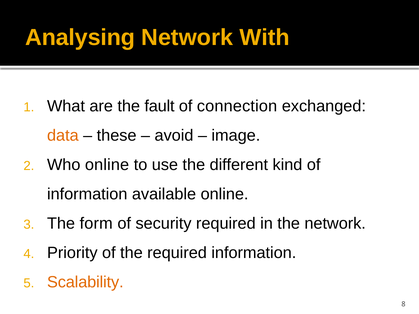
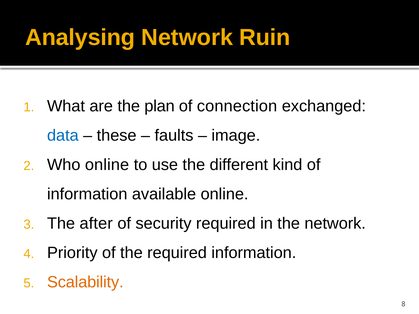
With: With -> Ruin (265, 37)
fault: fault -> plan (160, 106)
data colour: orange -> blue (63, 136)
avoid: avoid -> faults (174, 136)
form: form -> after (96, 224)
